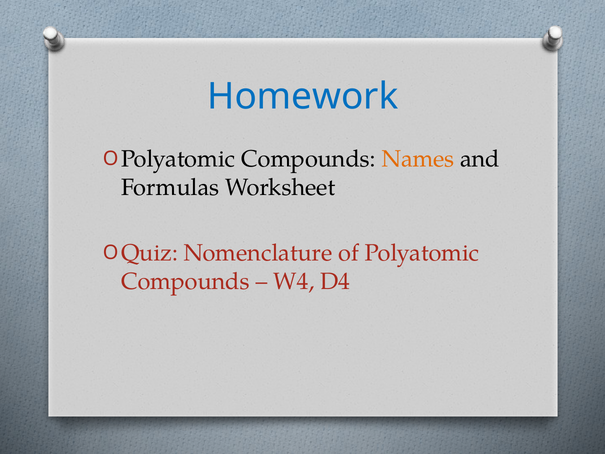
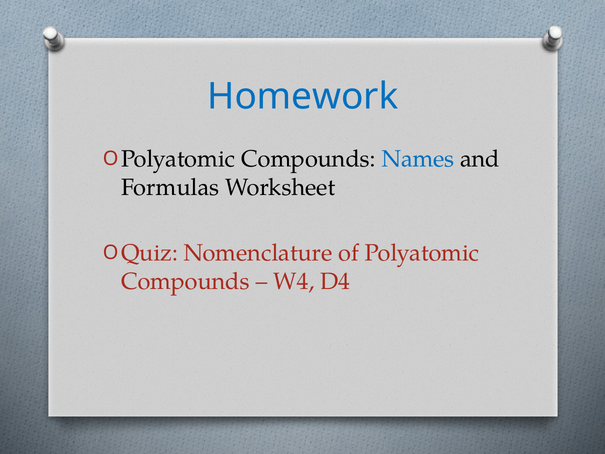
Names colour: orange -> blue (418, 159)
